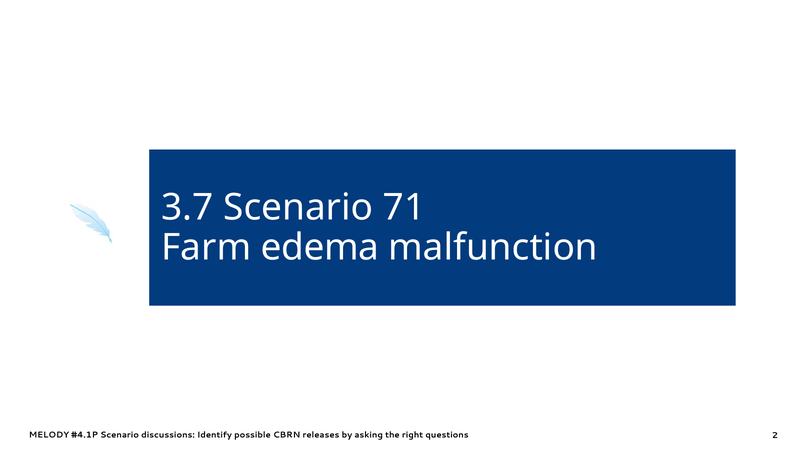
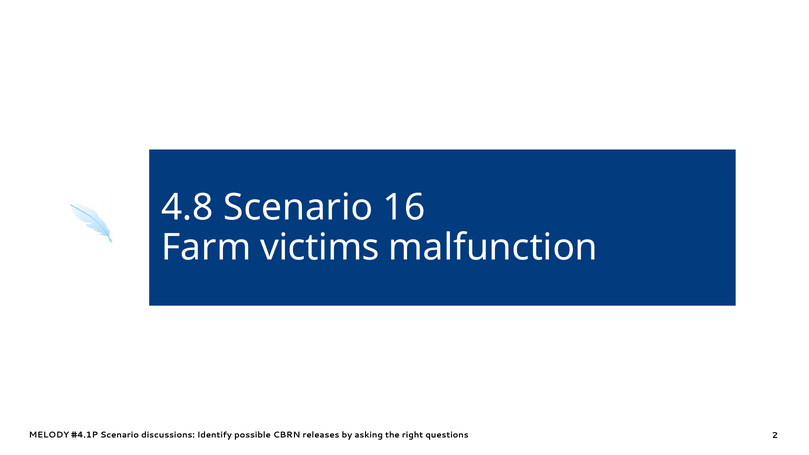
3.7: 3.7 -> 4.8 (187, 207)
71: 71 -> 16 (404, 207)
edema: edema -> victims (320, 247)
